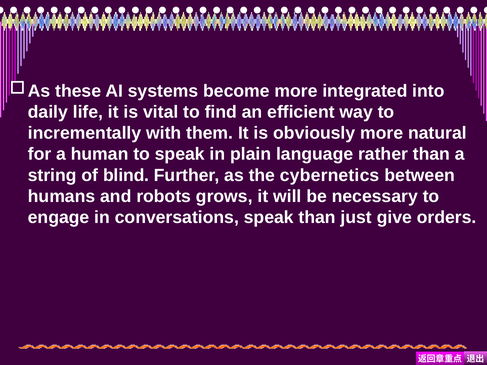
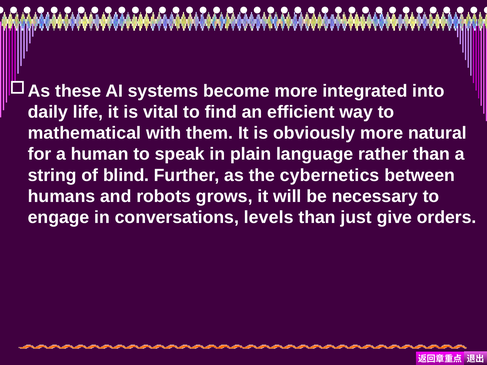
incrementally: incrementally -> mathematical (85, 133)
conversations speak: speak -> levels (269, 218)
